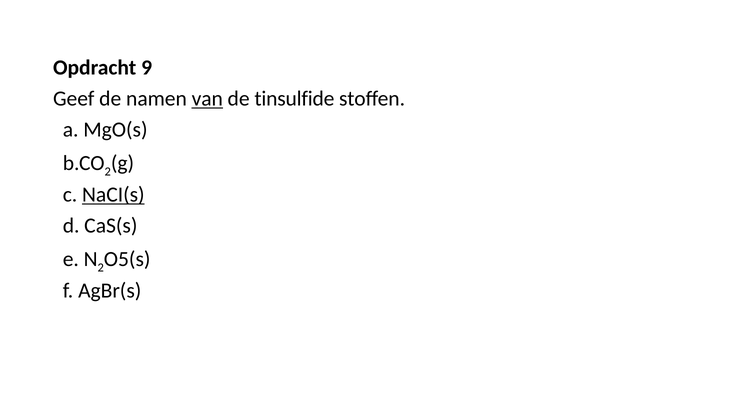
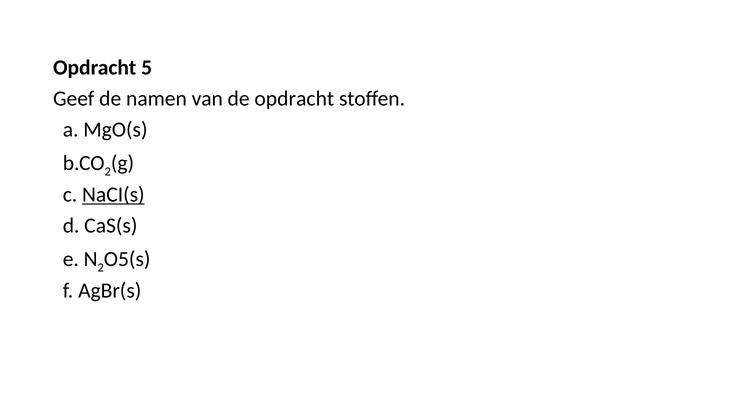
9: 9 -> 5 (147, 68)
van underline: present -> none (207, 99)
de tinsulfide: tinsulfide -> opdracht (294, 99)
